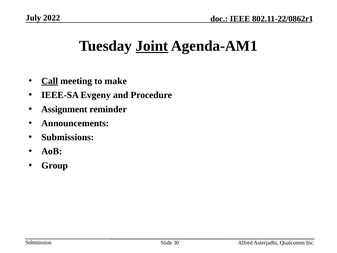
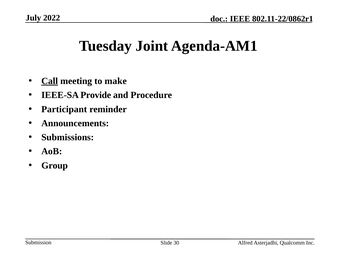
Joint underline: present -> none (152, 46)
Evgeny: Evgeny -> Provide (96, 95)
Assignment: Assignment -> Participant (64, 109)
